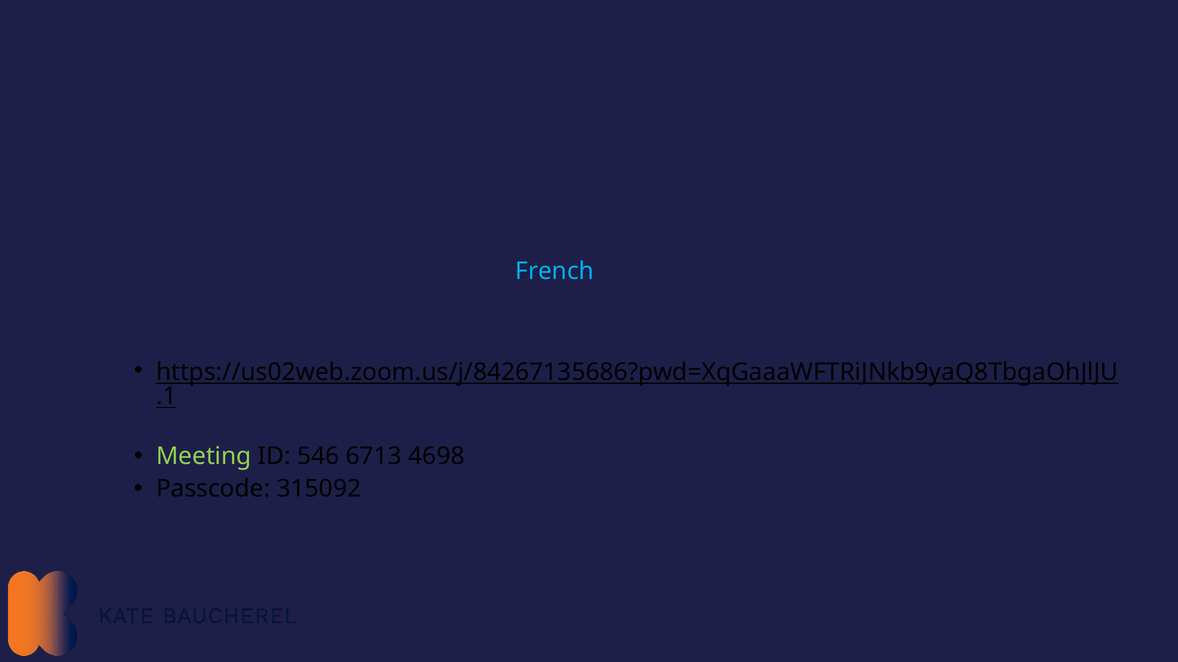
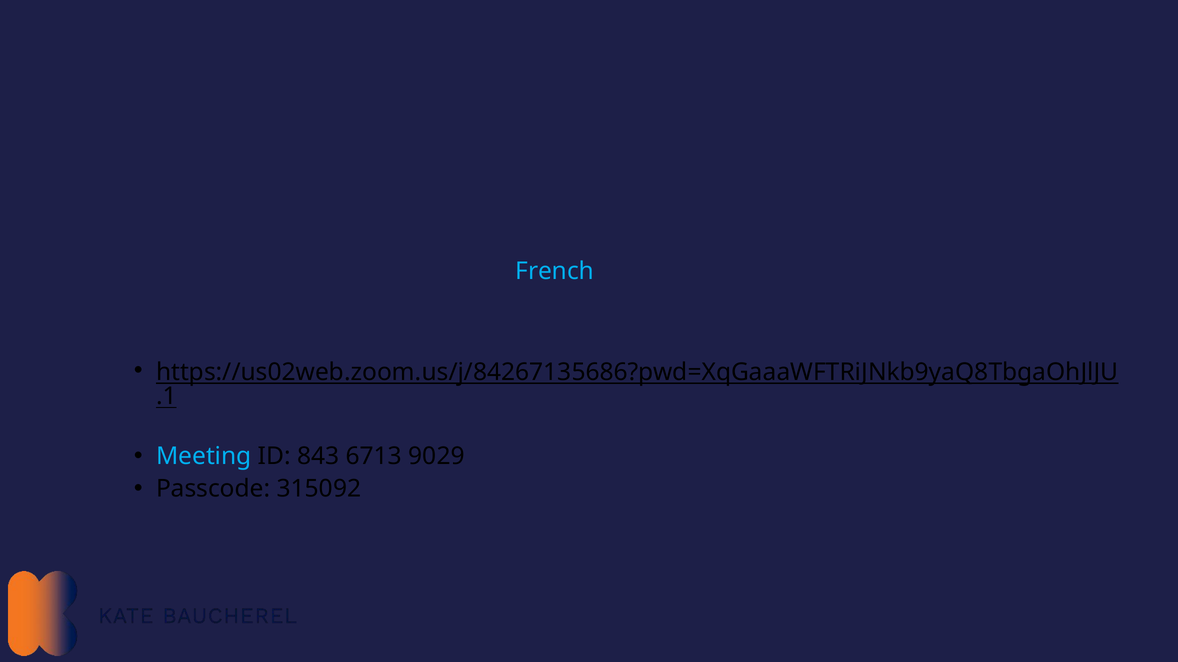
Meeting colour: light green -> light blue (204, 457)
546: 546 -> 843 (318, 457)
4698: 4698 -> 9029 (437, 457)
